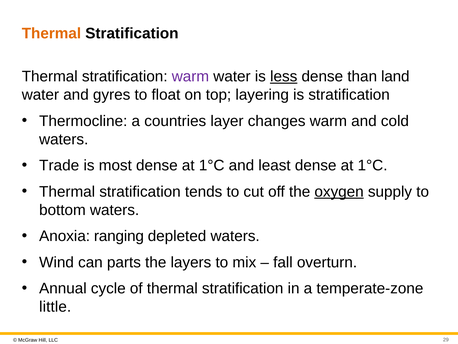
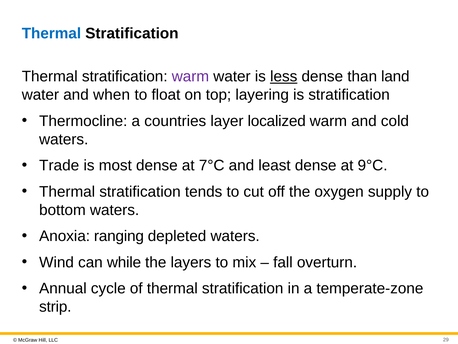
Thermal colour: orange -> blue (51, 33)
gyres: gyres -> when (112, 95)
changes: changes -> localized (277, 121)
most dense at 1°C: 1°C -> 7°C (212, 165)
least dense at 1°C: 1°C -> 9°C (373, 165)
oxygen underline: present -> none (339, 191)
parts: parts -> while (124, 262)
little: little -> strip (55, 306)
